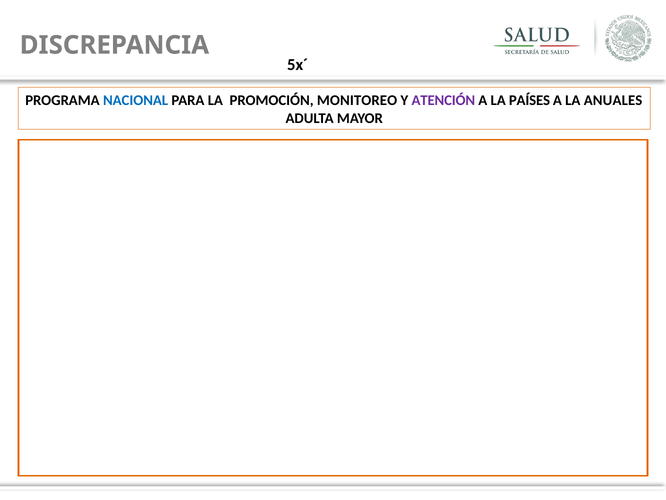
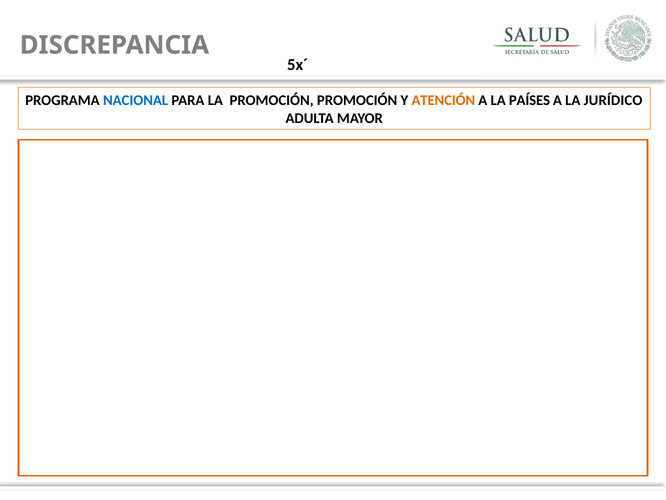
PROMOCIÓN MONITOREO: MONITOREO -> PROMOCIÓN (357, 100)
ATENCIÓN colour: purple -> orange (443, 100)
ANUALES: ANUALES -> JURÍDICO (613, 100)
